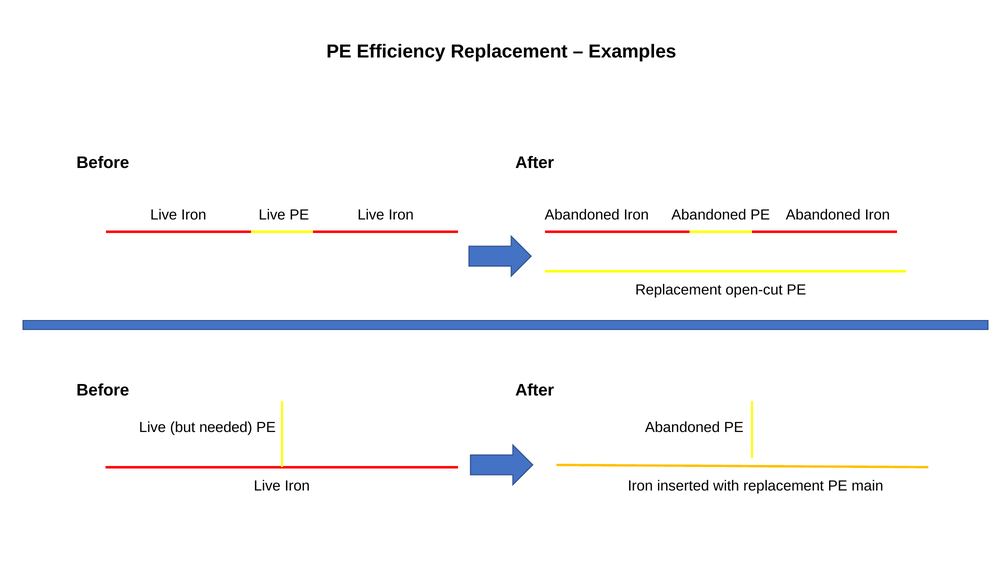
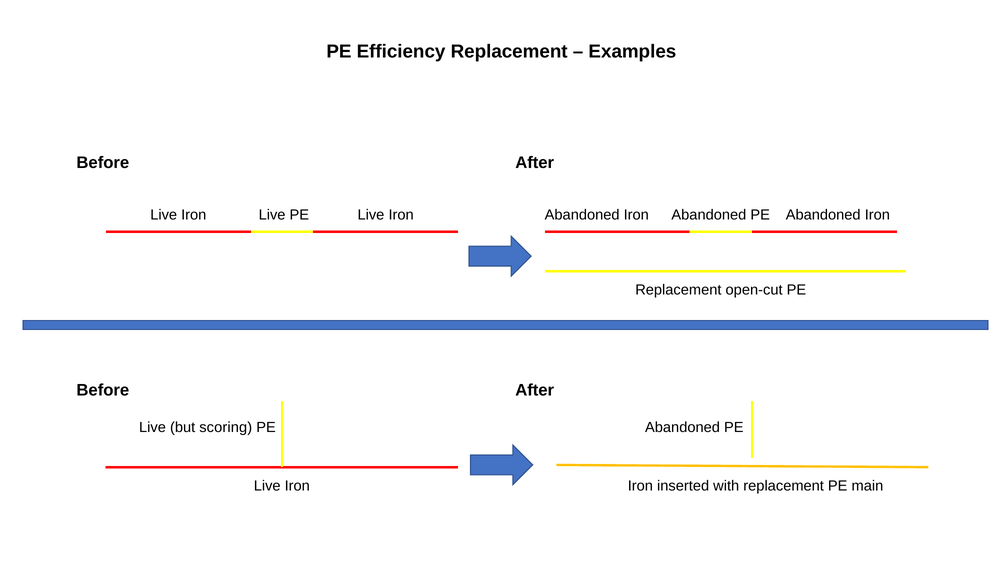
needed: needed -> scoring (226, 427)
